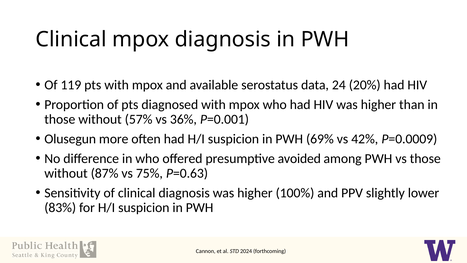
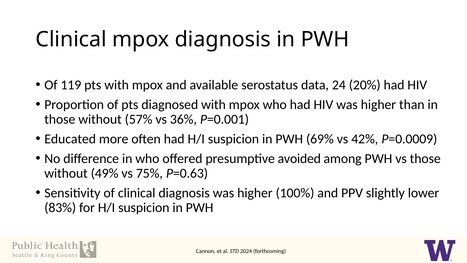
Olusegun: Olusegun -> Educated (70, 139)
87%: 87% -> 49% (105, 173)
